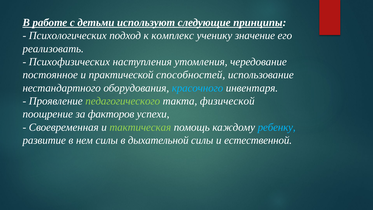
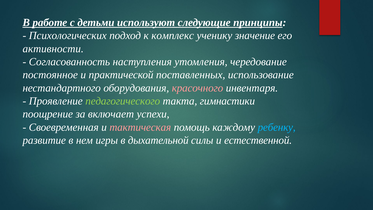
реализовать: реализовать -> активности (53, 49)
Психофизических: Психофизических -> Согласованность (69, 62)
способностей: способностей -> поставленных (191, 75)
красочного colour: light blue -> pink (198, 88)
физической: физической -> гимнастики (227, 101)
факторов: факторов -> включает (111, 114)
тактическая colour: light green -> pink (140, 127)
нем силы: силы -> игры (107, 140)
